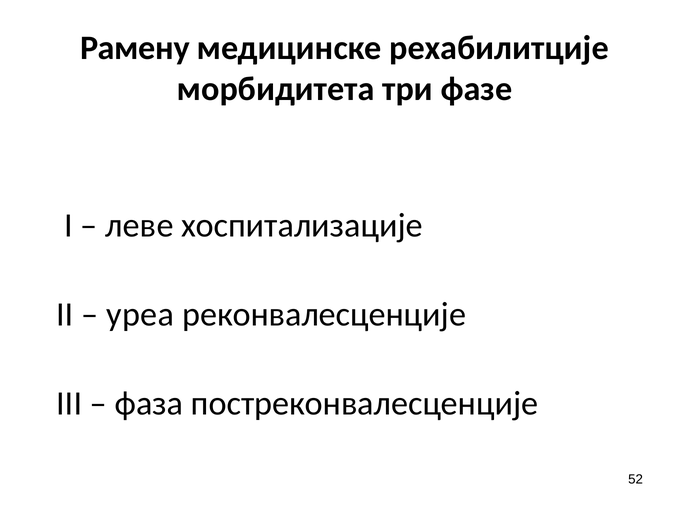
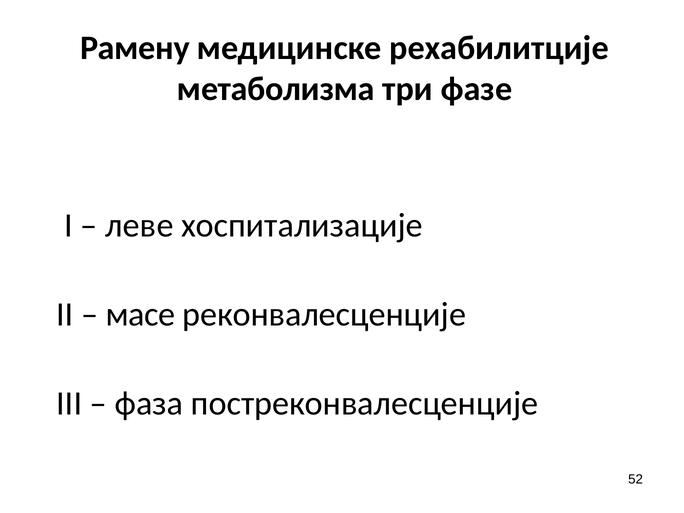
морбидитета: морбидитета -> метаболизма (276, 89)
уреа: уреа -> масе (140, 314)
